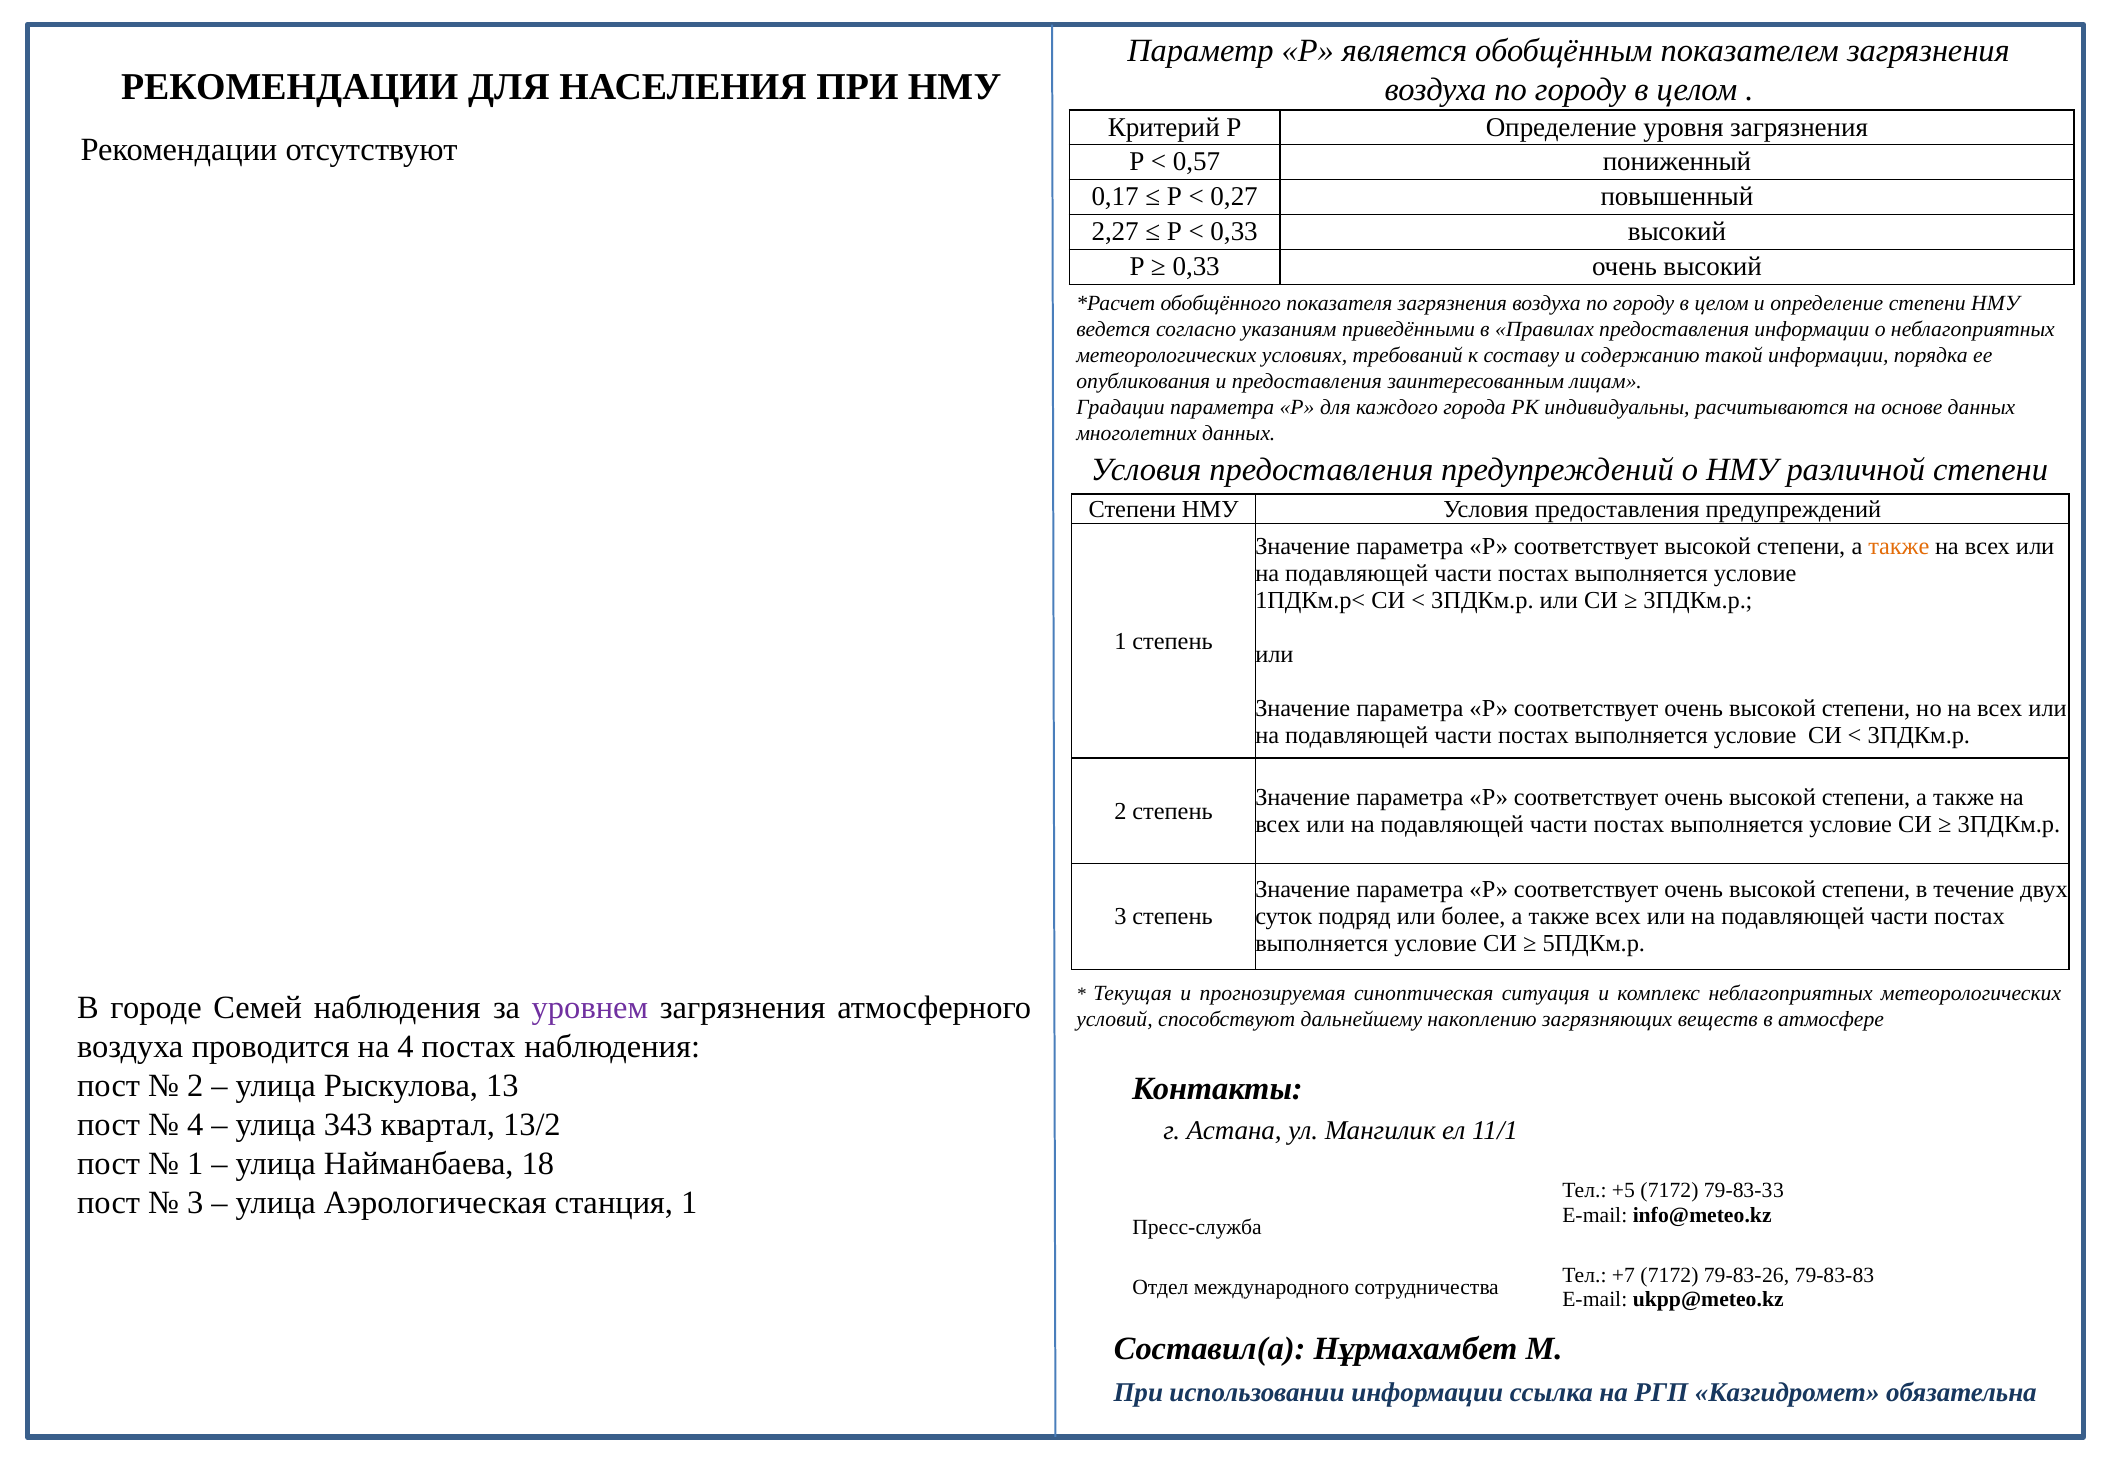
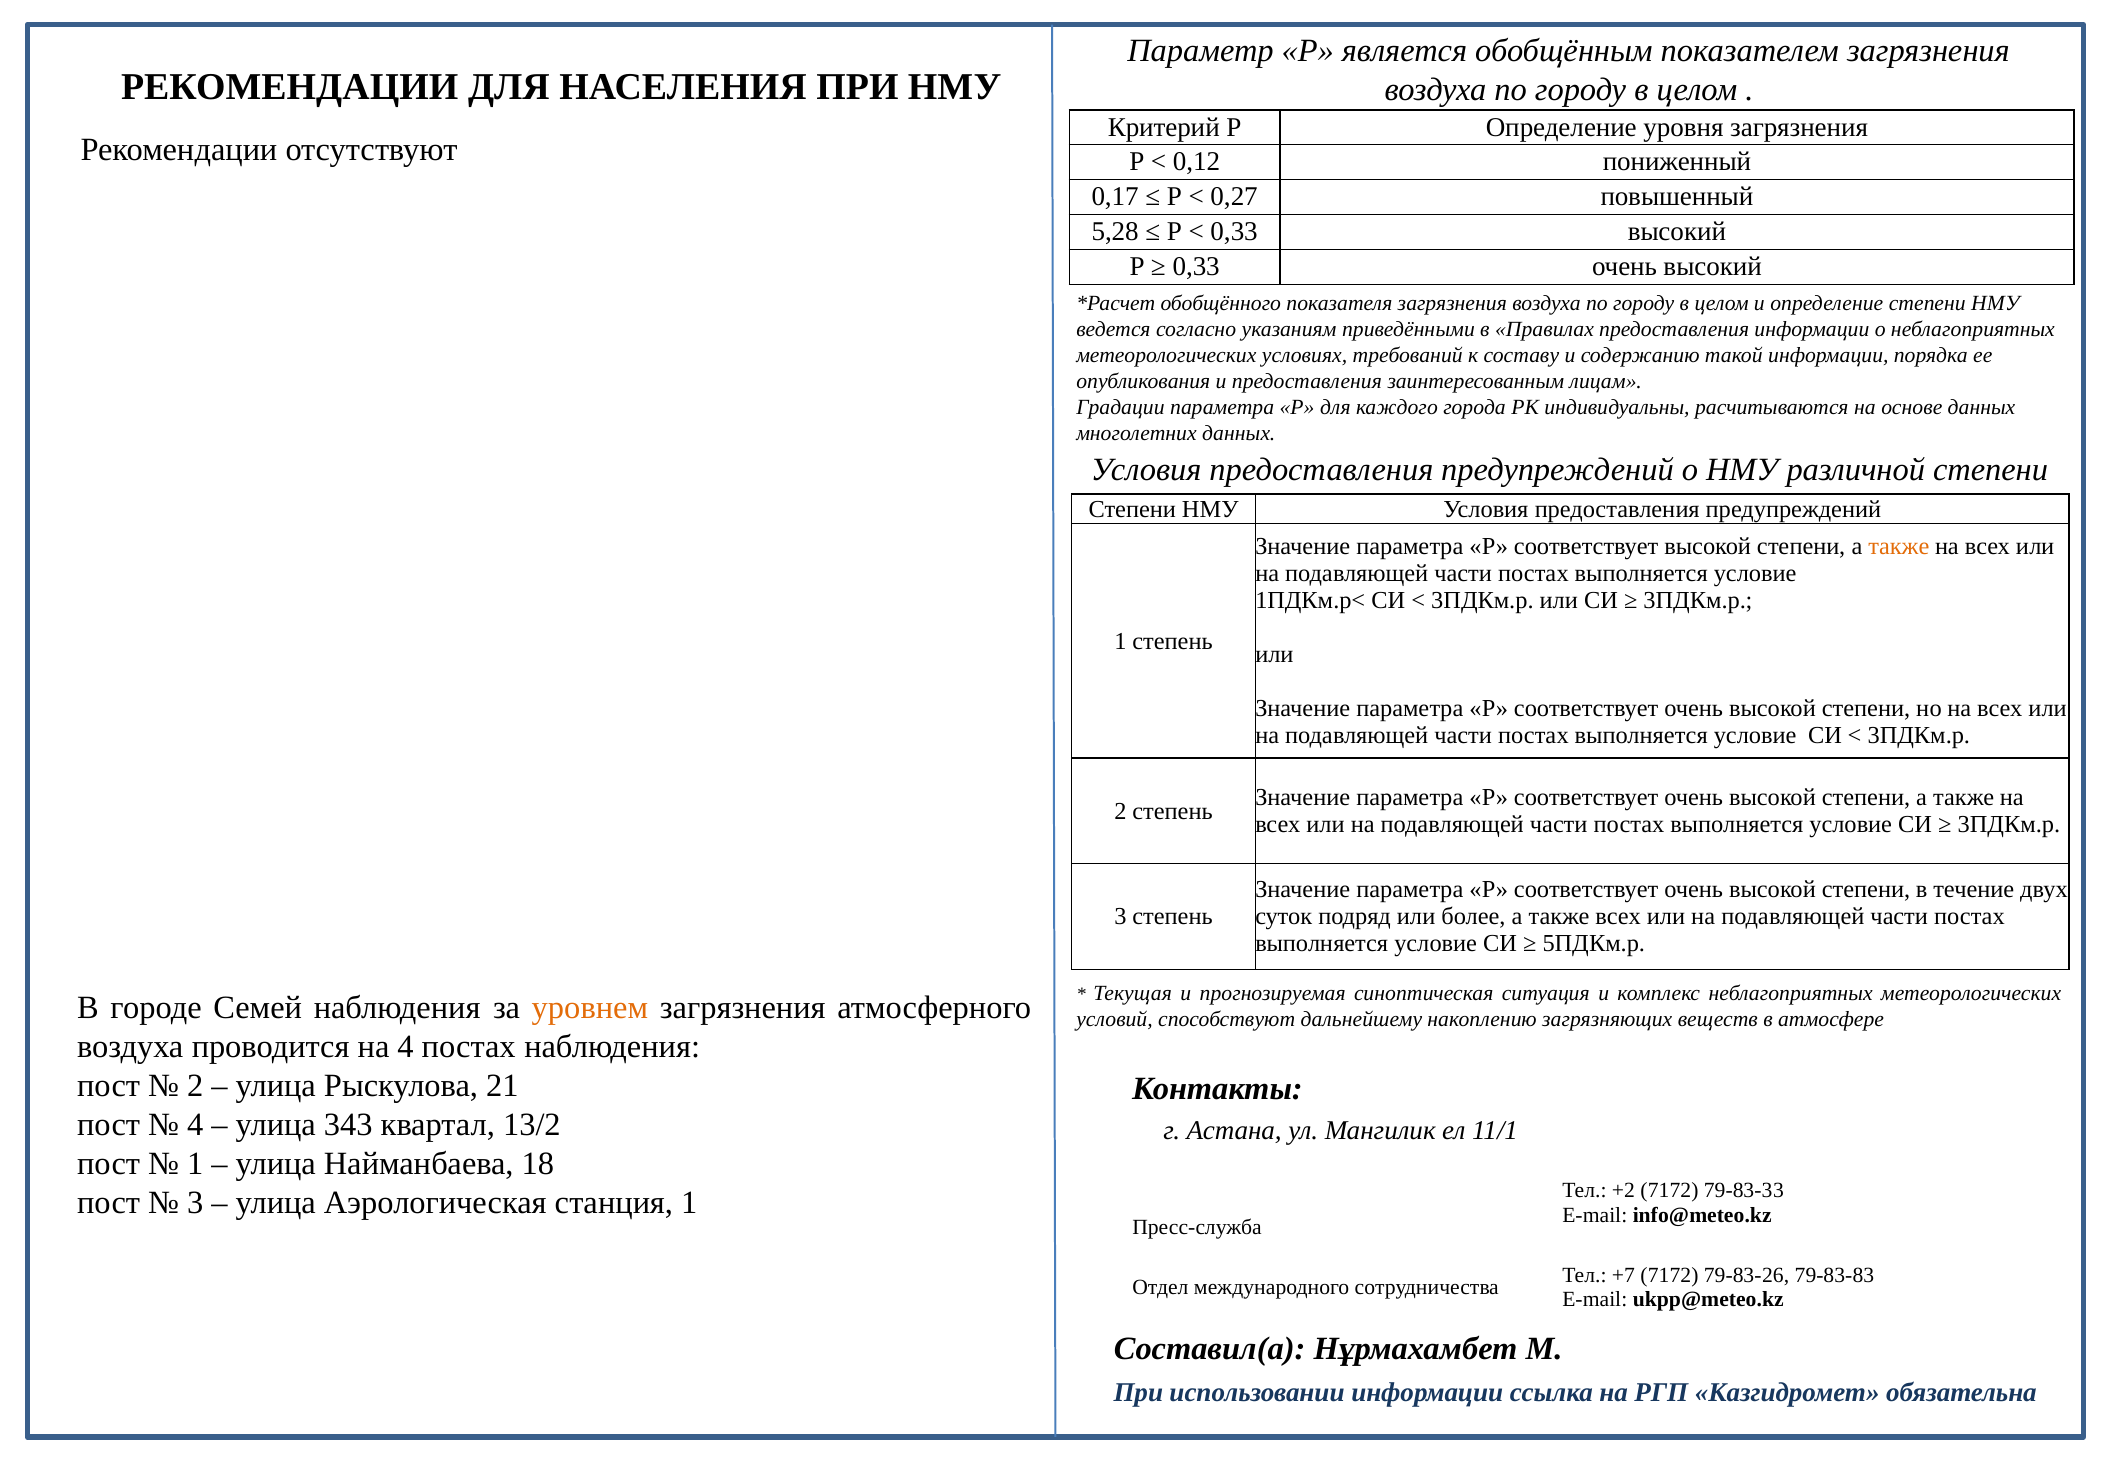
0,57: 0,57 -> 0,12 (1197, 162)
2,27: 2,27 -> 5,28 (1115, 232)
уровнем colour: purple -> orange (590, 1008)
13: 13 -> 21 (502, 1086)
+5: +5 -> +2 (1623, 1190)
